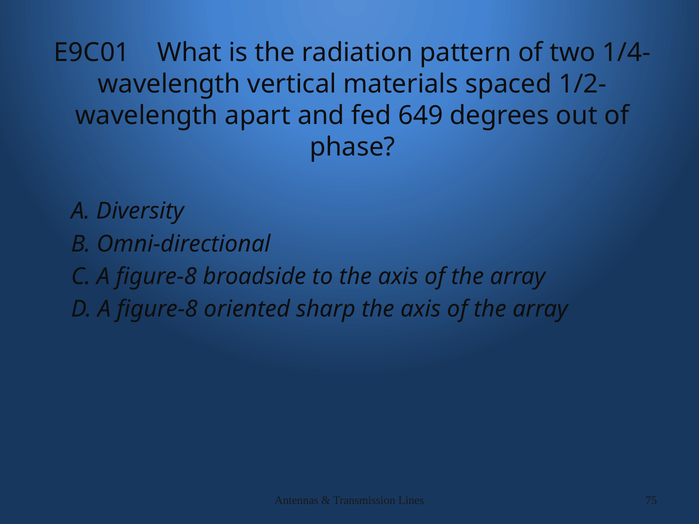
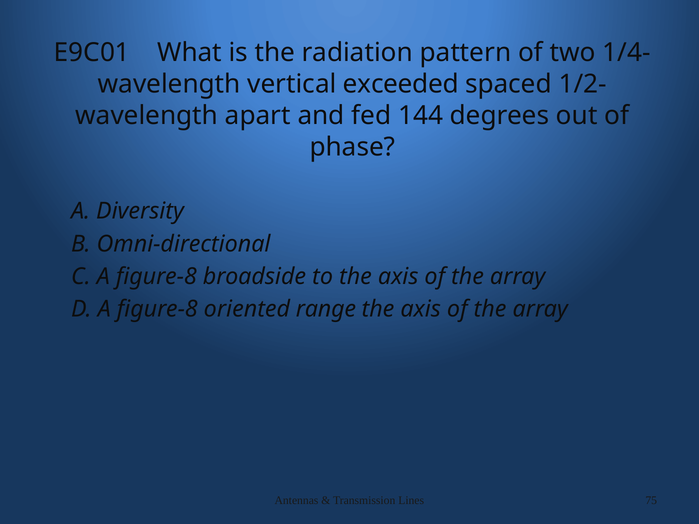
materials: materials -> exceeded (401, 84)
649: 649 -> 144 (421, 115)
sharp: sharp -> range (326, 309)
